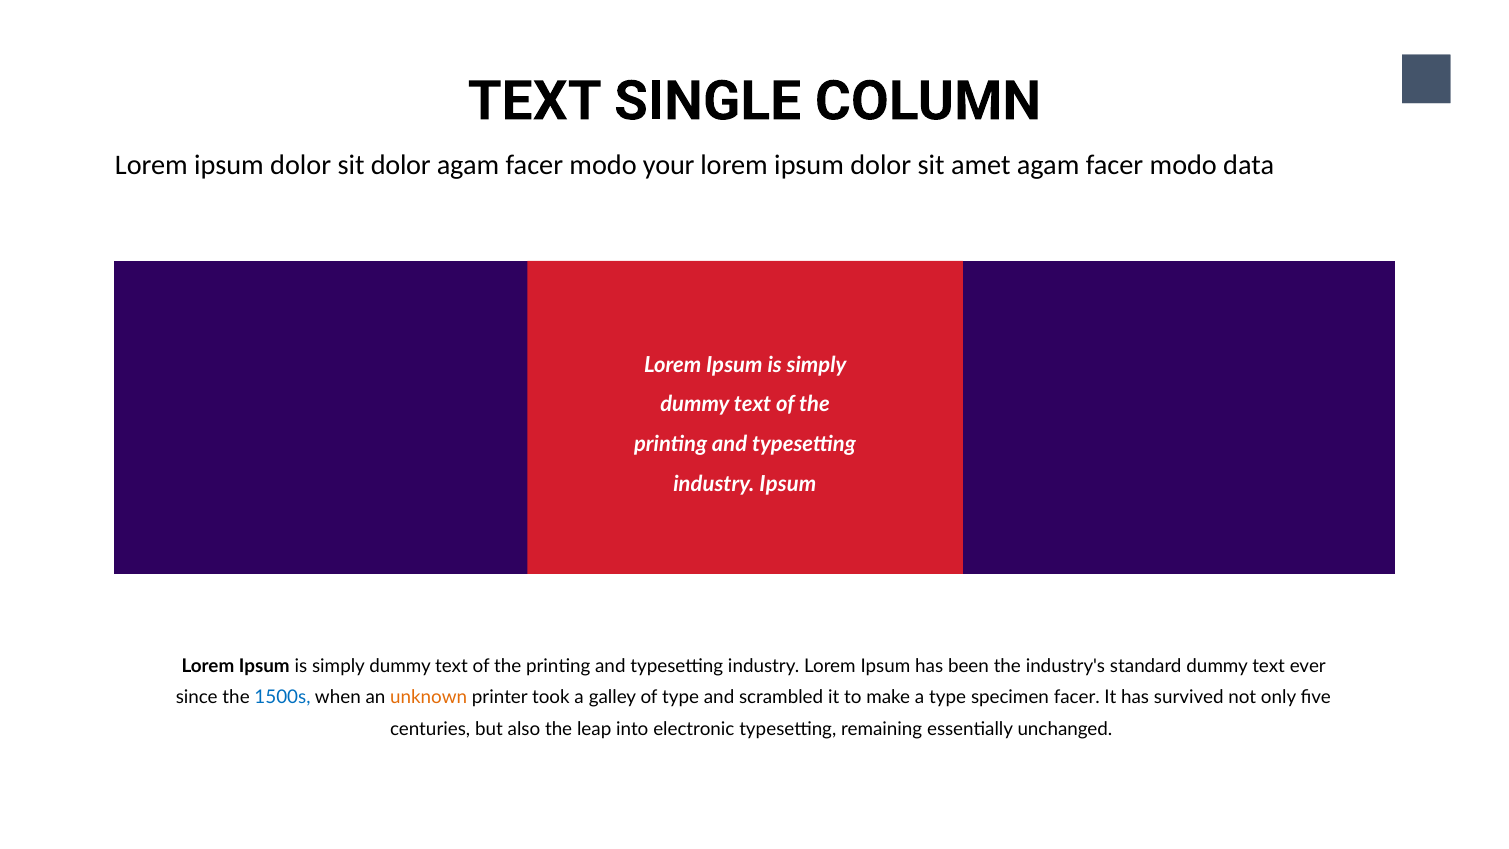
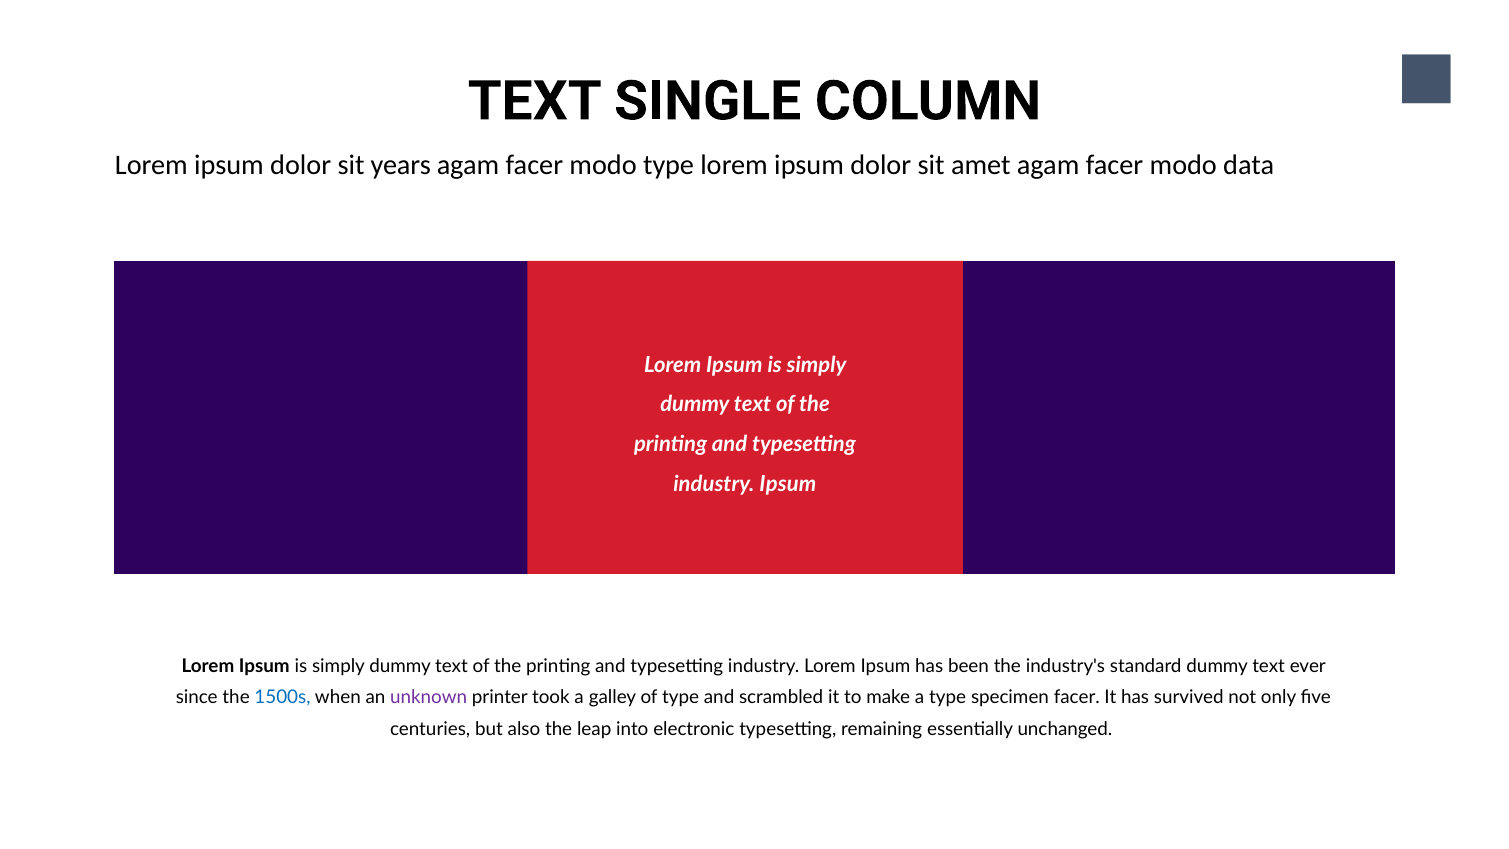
sit dolor: dolor -> years (401, 165)
modo your: your -> type (669, 165)
unknown colour: orange -> purple (429, 697)
